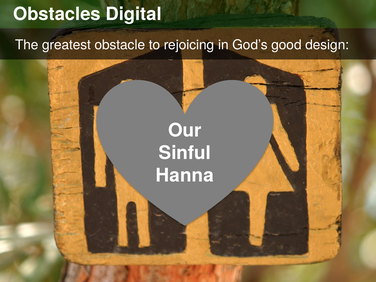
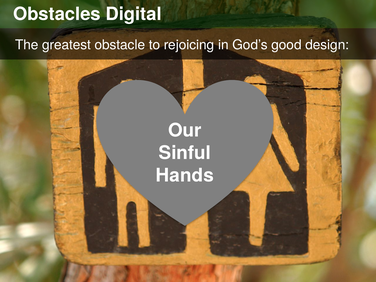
Hanna: Hanna -> Hands (185, 175)
